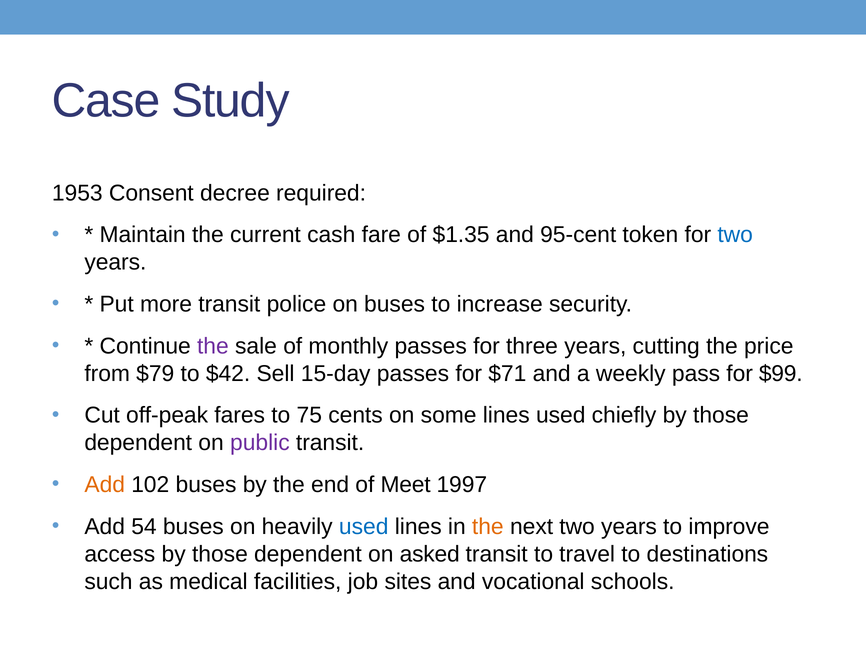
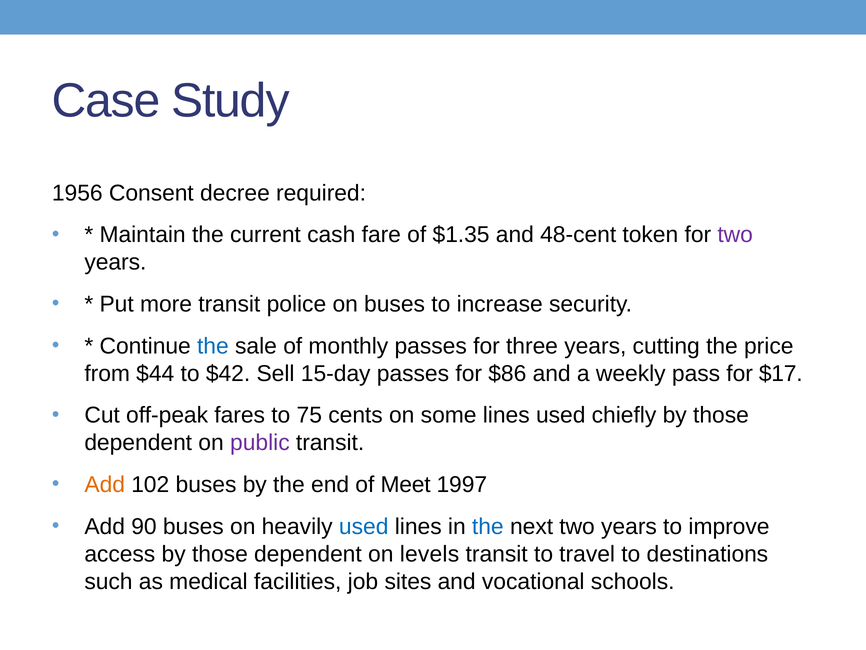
1953: 1953 -> 1956 (77, 193)
95-cent: 95-cent -> 48-cent (578, 235)
two colour: blue -> purple (735, 235)
the colour: purple -> blue (213, 346)
$79: $79 -> $44 (155, 373)
$71: $71 -> $86 (507, 373)
$99: $99 -> $17 (781, 373)
54: 54 -> 90 (144, 526)
the colour: orange -> blue (488, 526)
asked: asked -> levels (429, 554)
